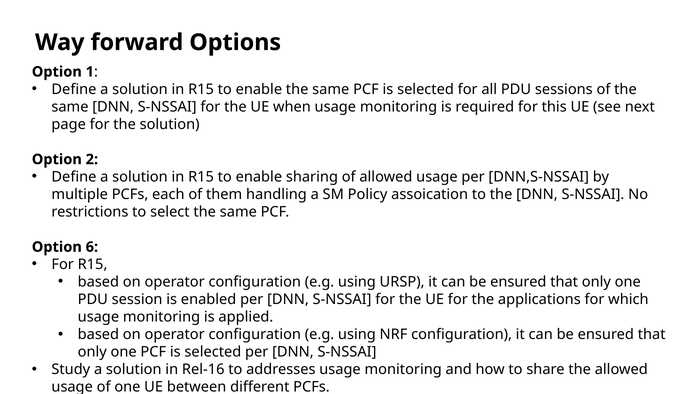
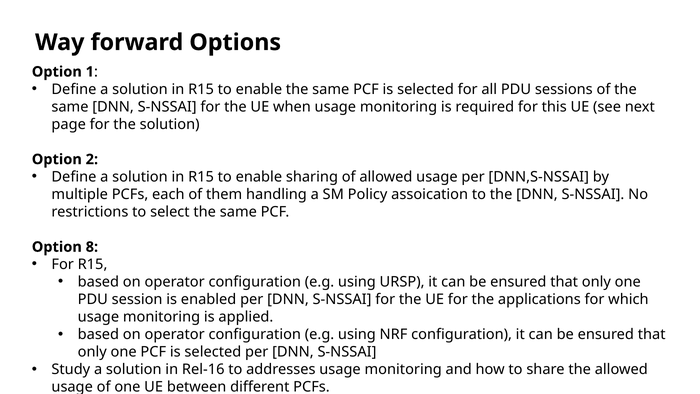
6: 6 -> 8 (92, 247)
